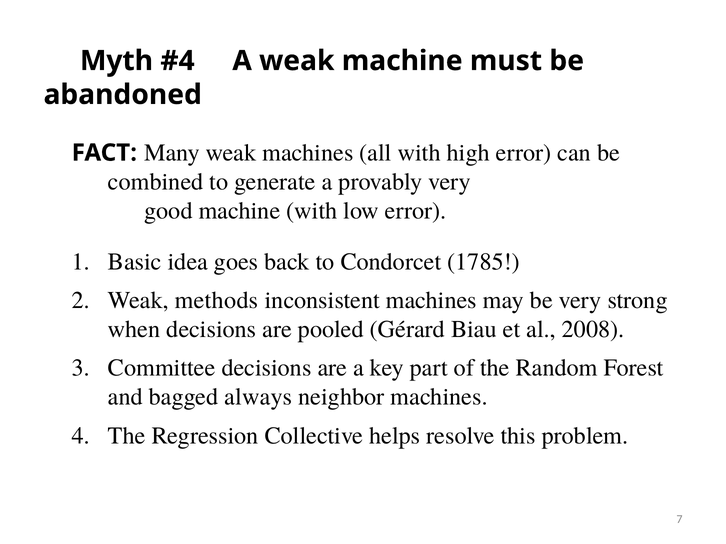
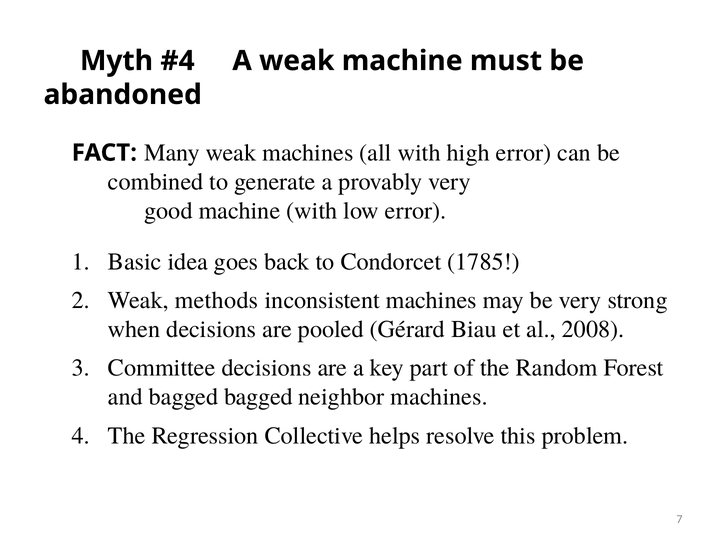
bagged always: always -> bagged (258, 397)
